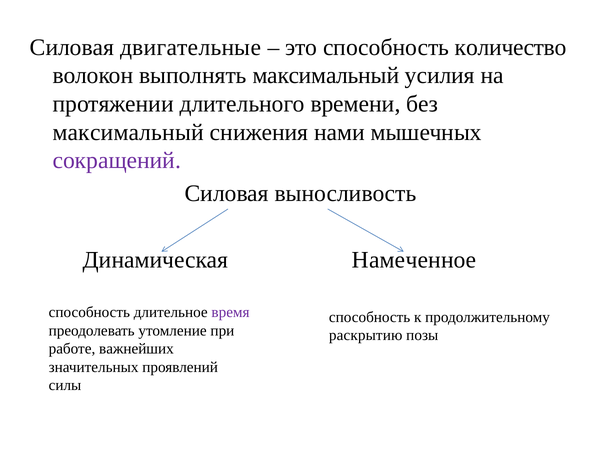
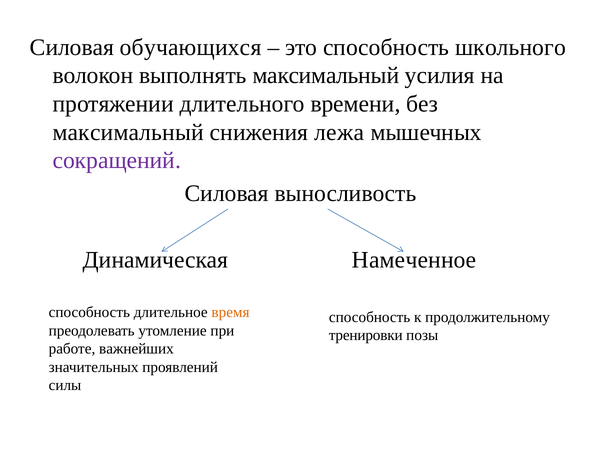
двигательные: двигательные -> обучающихся (191, 47)
количество: количество -> школьного (511, 47)
нами: нами -> лежа (339, 132)
время colour: purple -> orange (231, 312)
раскрытию: раскрытию -> тренировки (366, 335)
